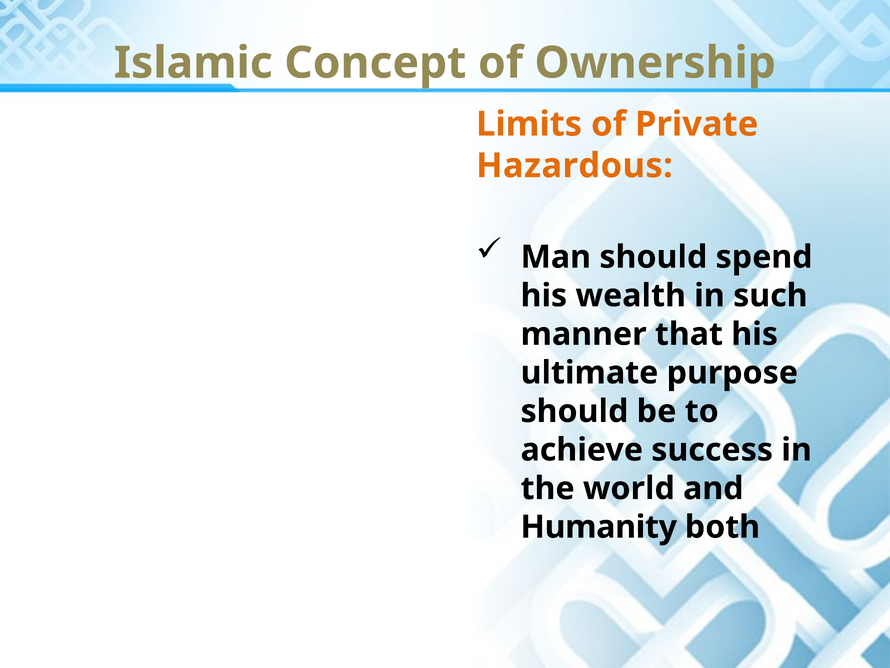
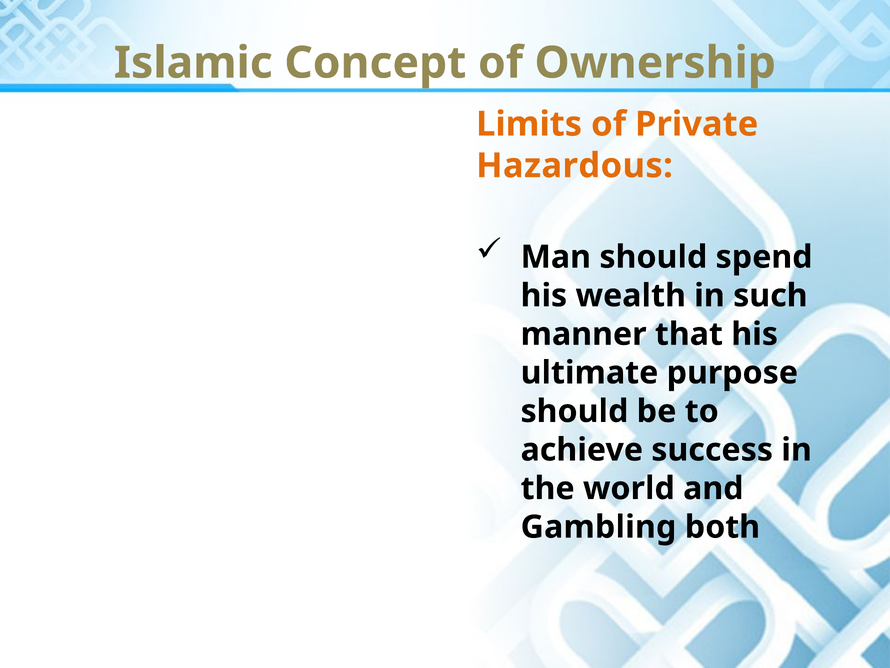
Humanity: Humanity -> Gambling (598, 527)
